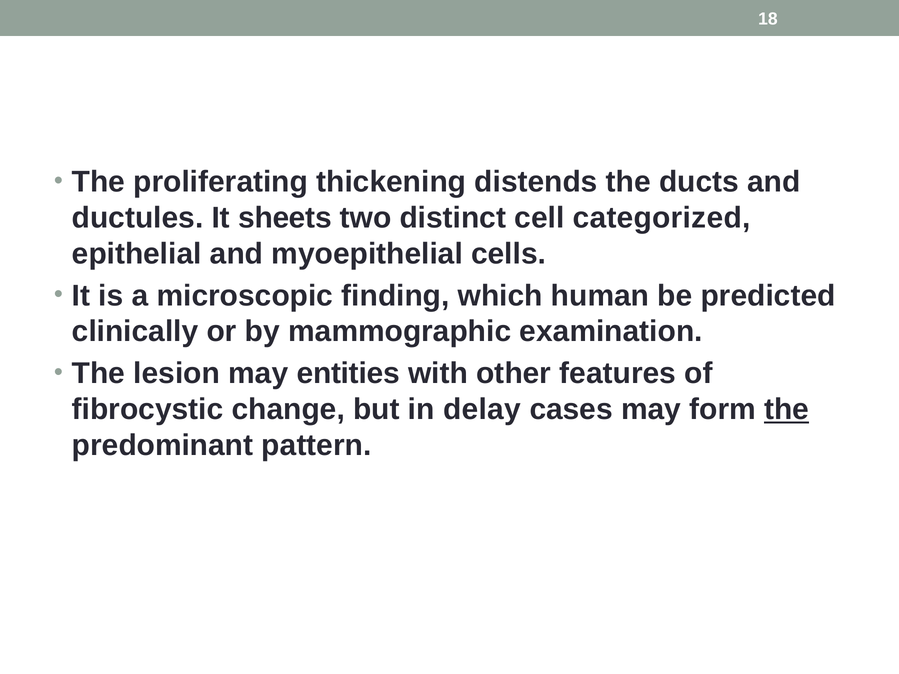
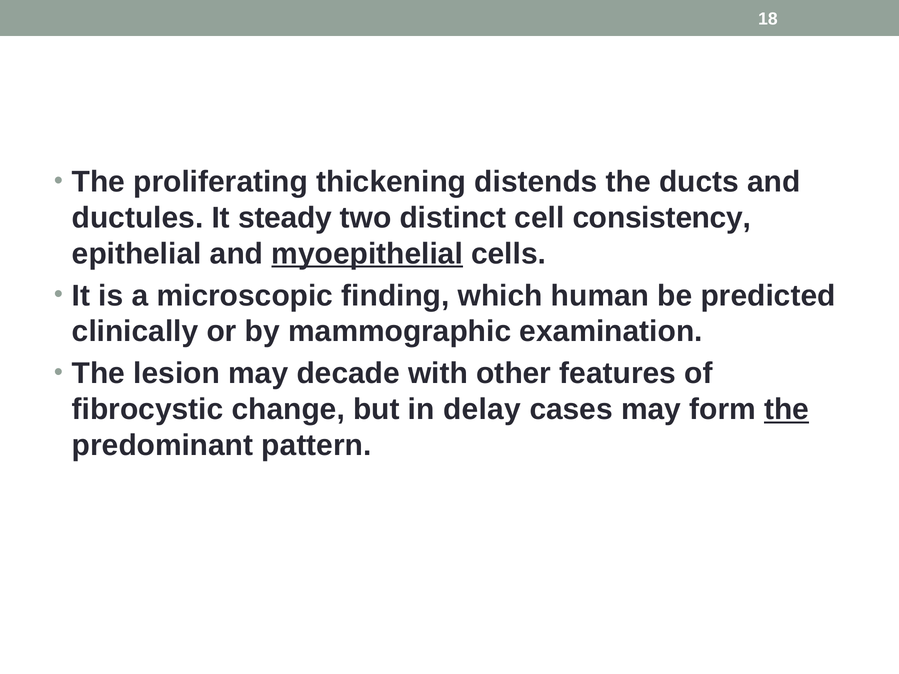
sheets: sheets -> steady (285, 218)
categorized: categorized -> consistency (662, 218)
myoepithelial underline: none -> present (367, 254)
entities: entities -> decade (348, 374)
